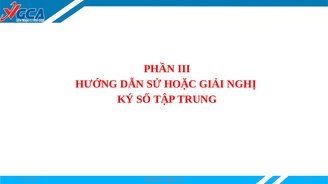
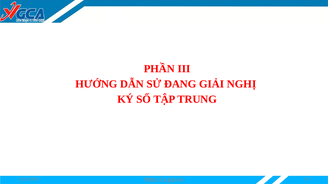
HOẶC: HOẶC -> ĐANG (180, 84)
